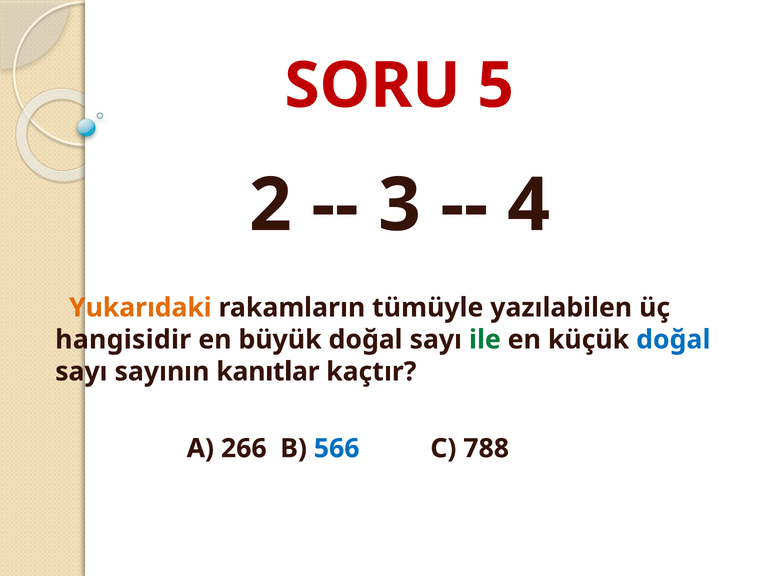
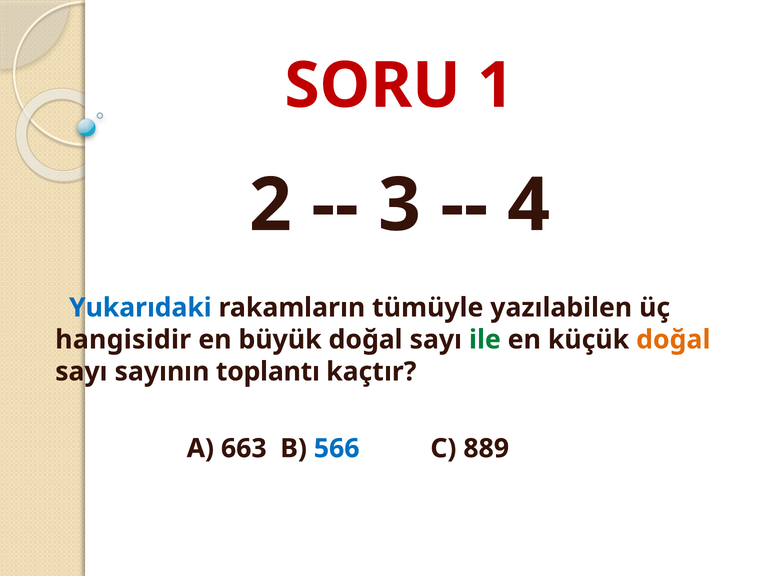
5: 5 -> 1 (496, 86)
Yukarıdaki colour: orange -> blue (140, 308)
doğal colour: blue -> orange (673, 340)
kanıtlar: kanıtlar -> toplantı (268, 372)
266: 266 -> 663 (244, 448)
788: 788 -> 889 (486, 448)
